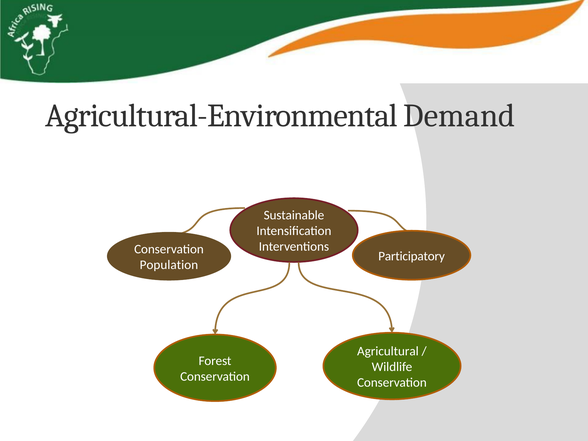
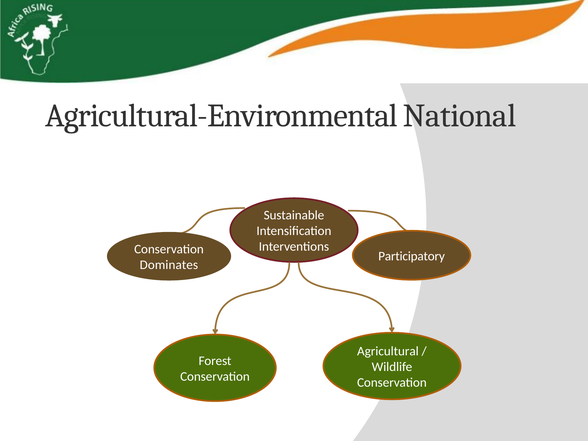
Demand: Demand -> National (459, 116)
Population: Population -> Dominates (169, 265)
